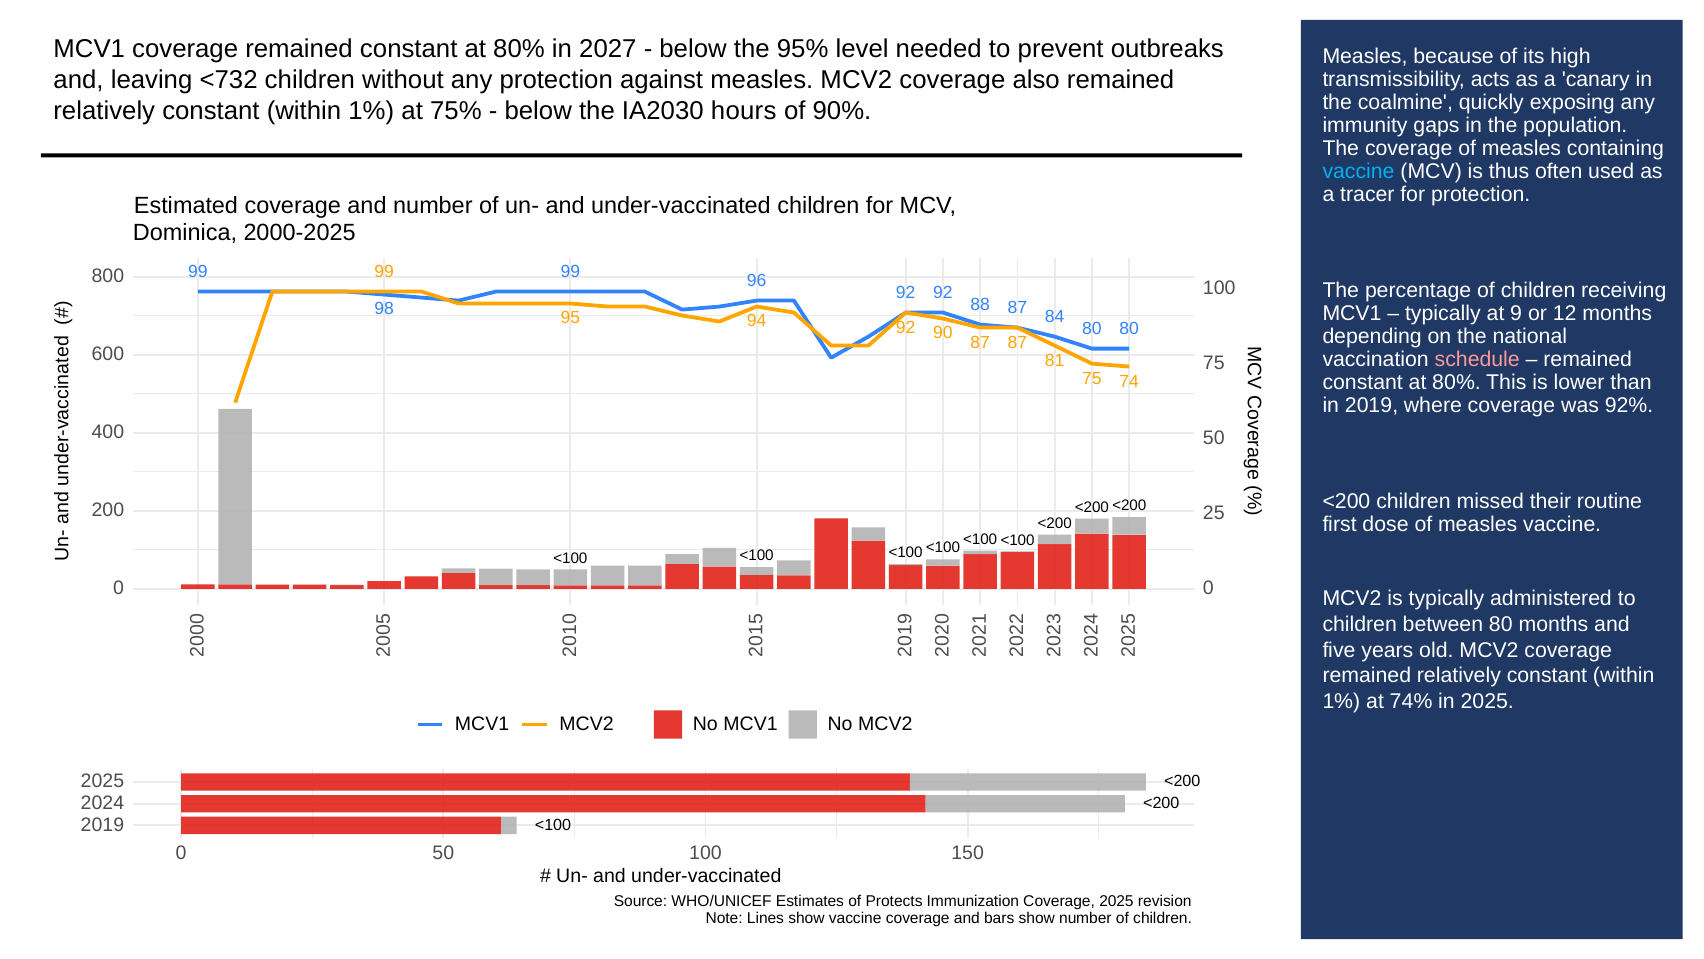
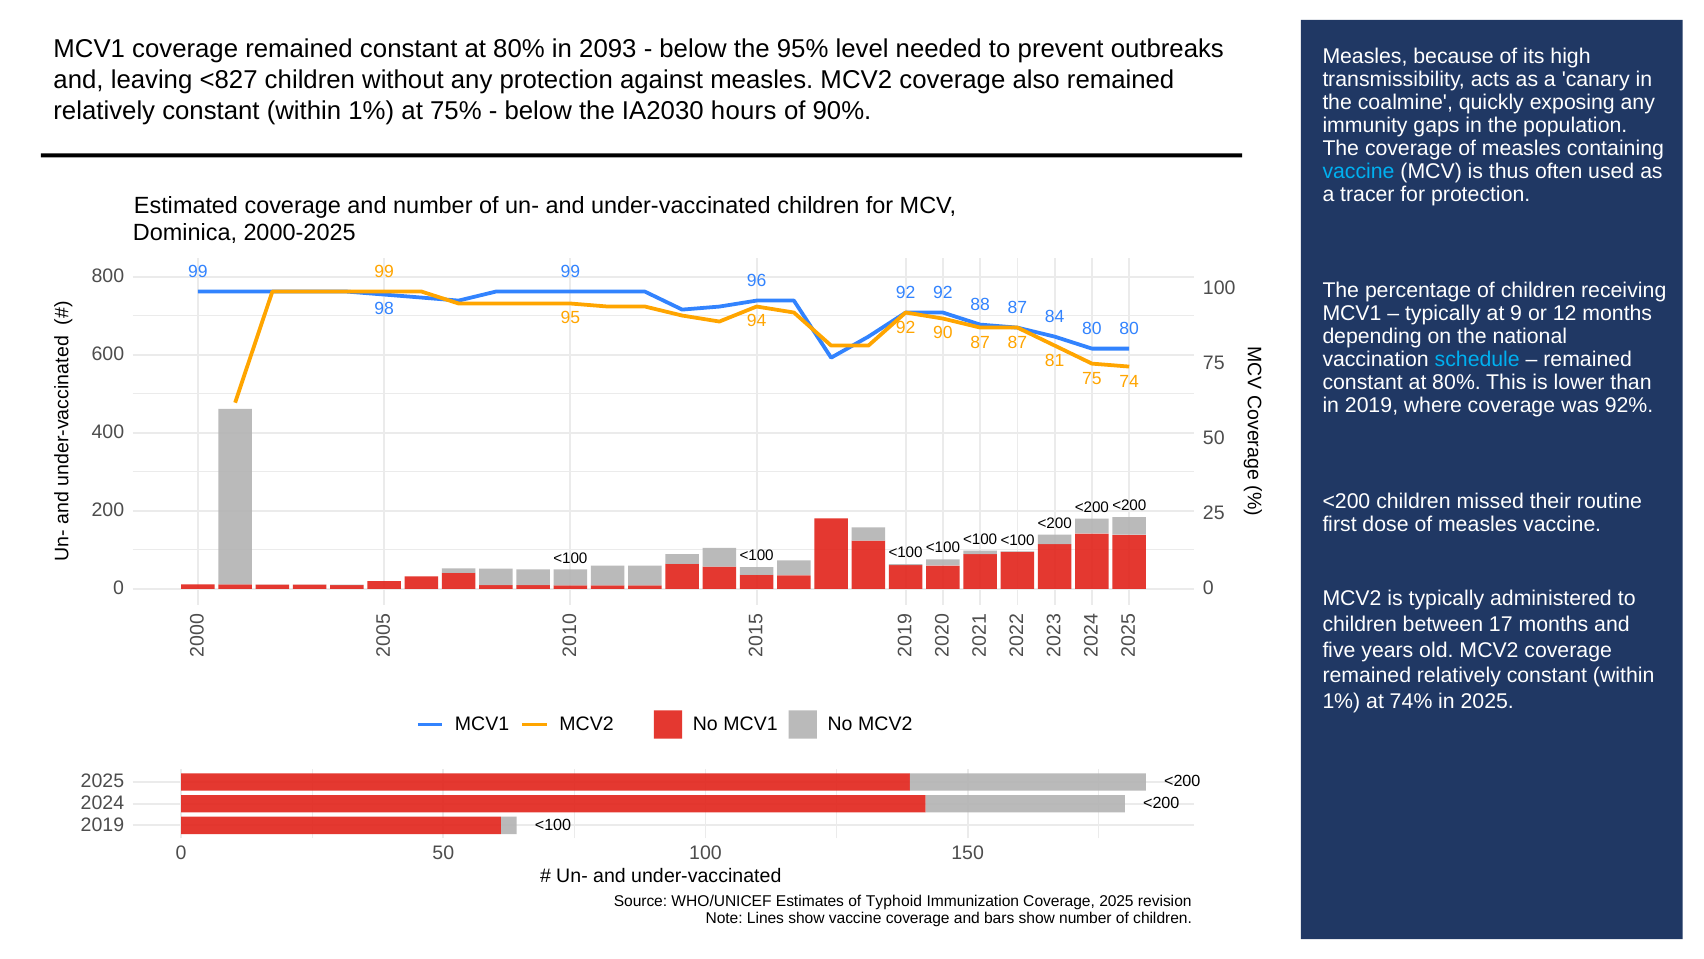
2027: 2027 -> 2093 (608, 49)
<732: <732 -> <827 (229, 80)
schedule colour: pink -> light blue (1477, 359)
between 80: 80 -> 17 (1501, 624)
Protects: Protects -> Typhoid (894, 901)
